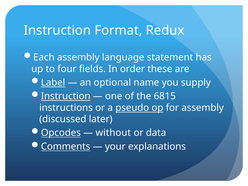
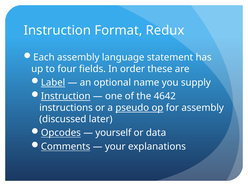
6815: 6815 -> 4642 (165, 96)
without: without -> yourself (113, 133)
